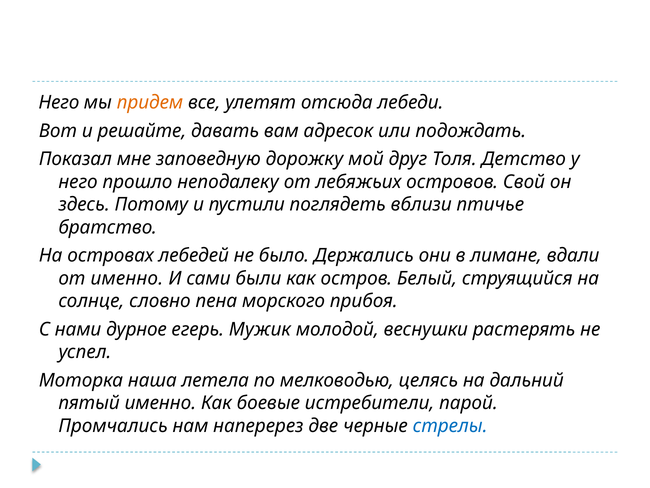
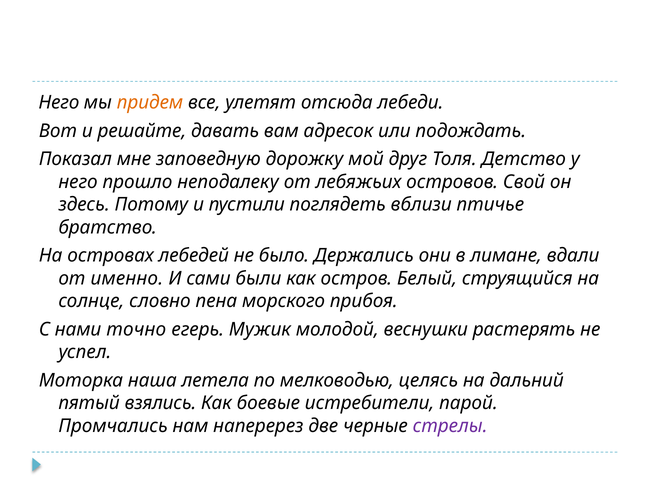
дурное: дурное -> точно (136, 329)
пятый именно: именно -> взялись (160, 403)
стрелы colour: blue -> purple (450, 425)
